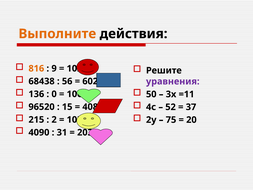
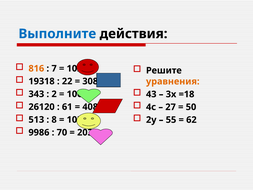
Выполните colour: orange -> blue (57, 34)
9: 9 -> 7 (54, 68)
68438: 68438 -> 19318 (42, 81)
56: 56 -> 22 (67, 81)
602: 602 -> 308 (90, 81)
уравнения colour: purple -> orange (173, 81)
136: 136 -> 343 (36, 94)
0: 0 -> 2 (54, 94)
50: 50 -> 43 (151, 94)
=11: =11 -> =18 (186, 94)
96520: 96520 -> 26120 (42, 107)
15: 15 -> 61 (67, 107)
52: 52 -> 27 (171, 107)
37: 37 -> 50 (191, 107)
215: 215 -> 513 (36, 120)
2: 2 -> 8 (54, 120)
75: 75 -> 55 (171, 120)
20: 20 -> 62 (191, 120)
4090: 4090 -> 9986 (39, 132)
31: 31 -> 70 (62, 132)
